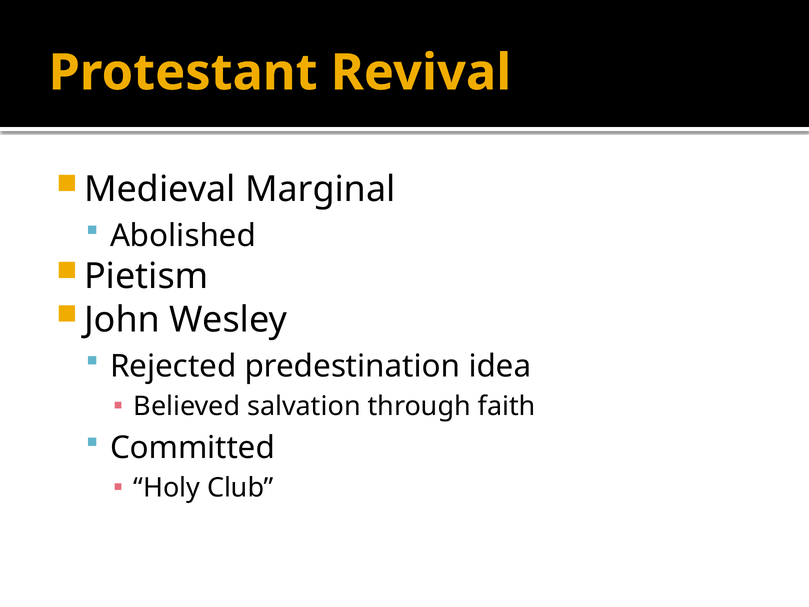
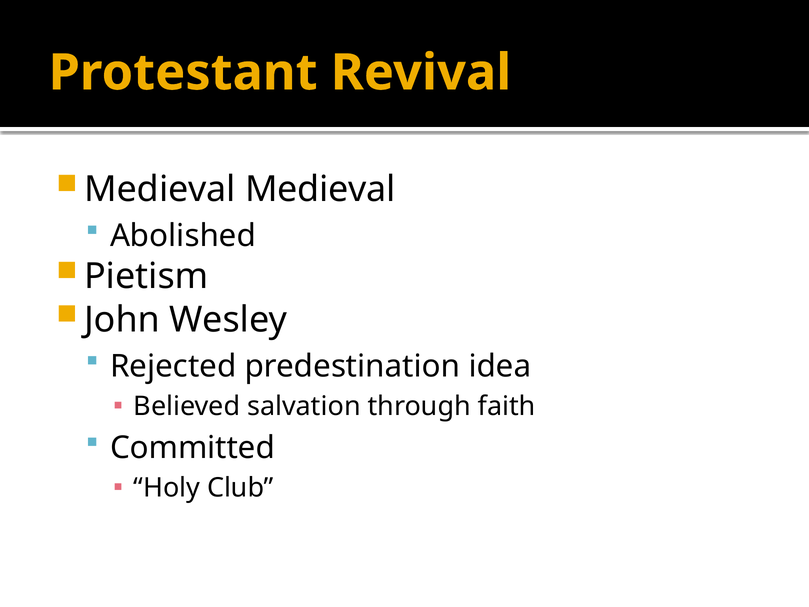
Medieval Marginal: Marginal -> Medieval (320, 189)
